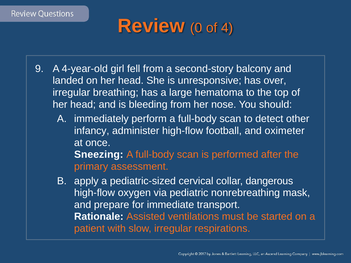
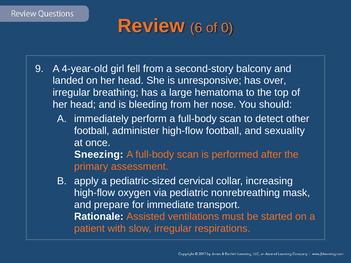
0: 0 -> 6 (196, 28)
4: 4 -> 0 (227, 28)
infancy: infancy -> football (92, 131)
oximeter: oximeter -> sexuality (285, 131)
dangerous: dangerous -> increasing (269, 181)
